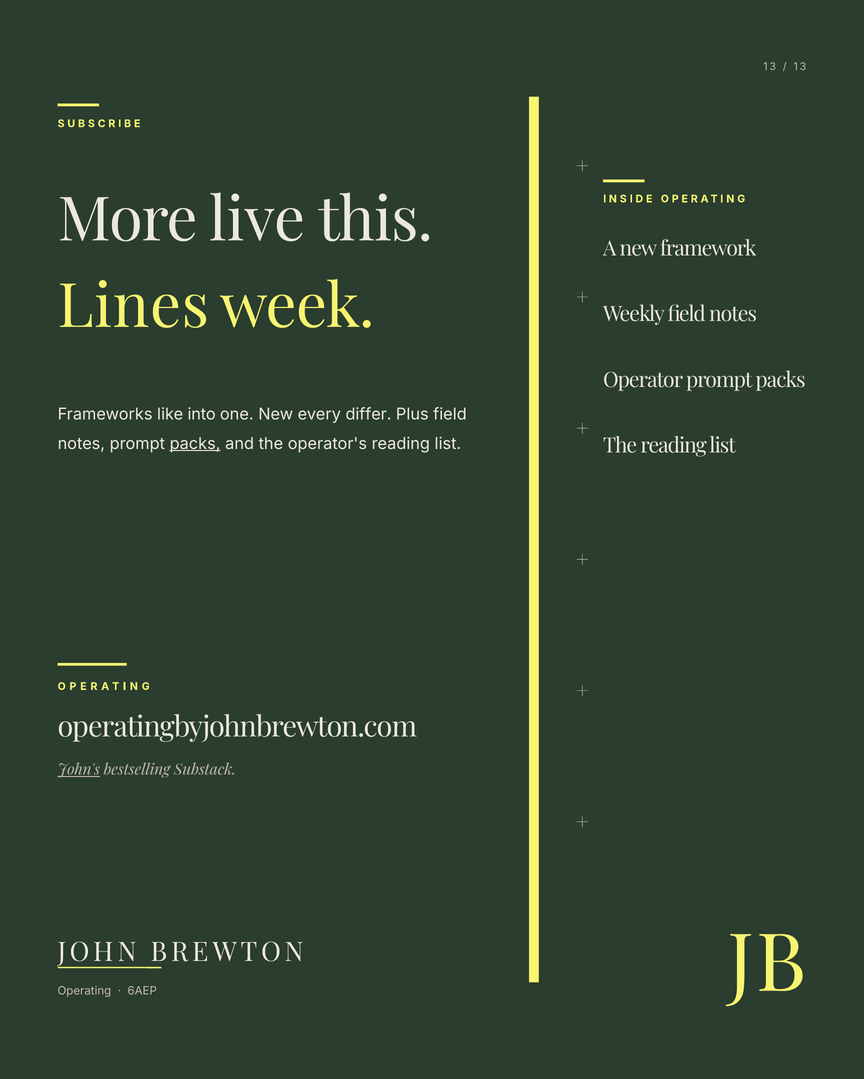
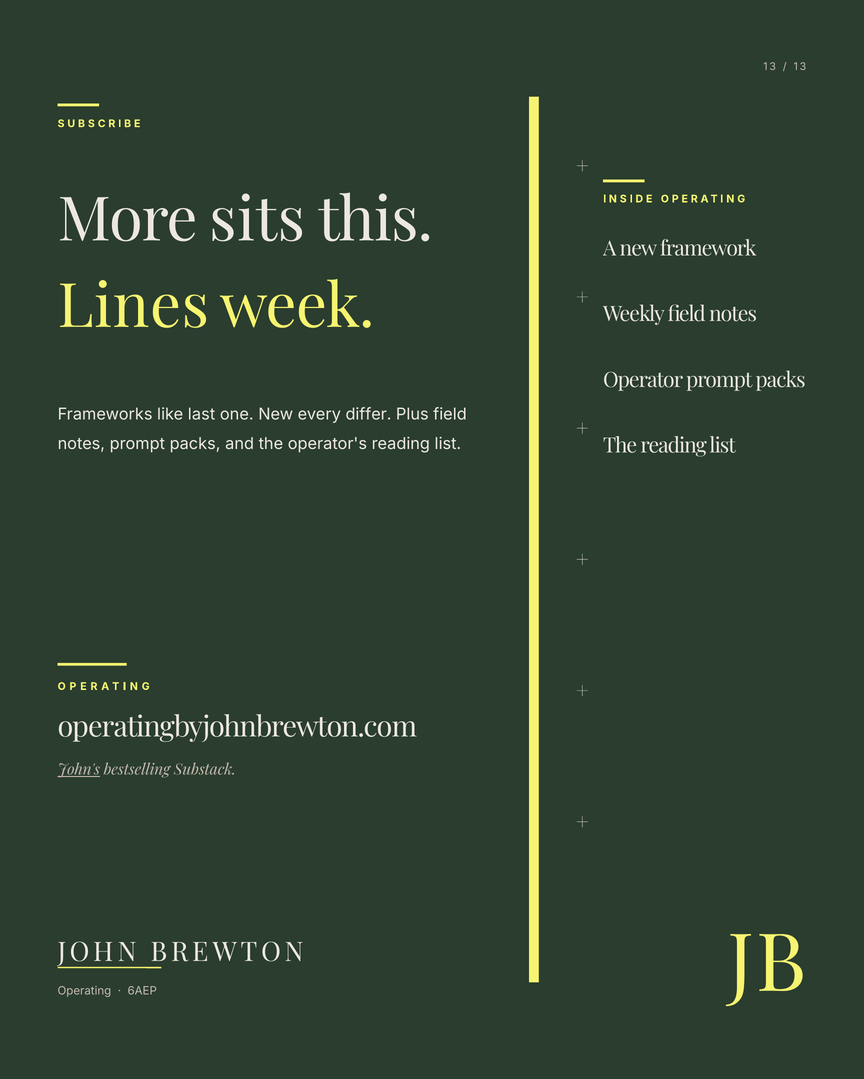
live: live -> sits (257, 221)
into: into -> last (202, 415)
packs underline: present -> none (195, 444)
